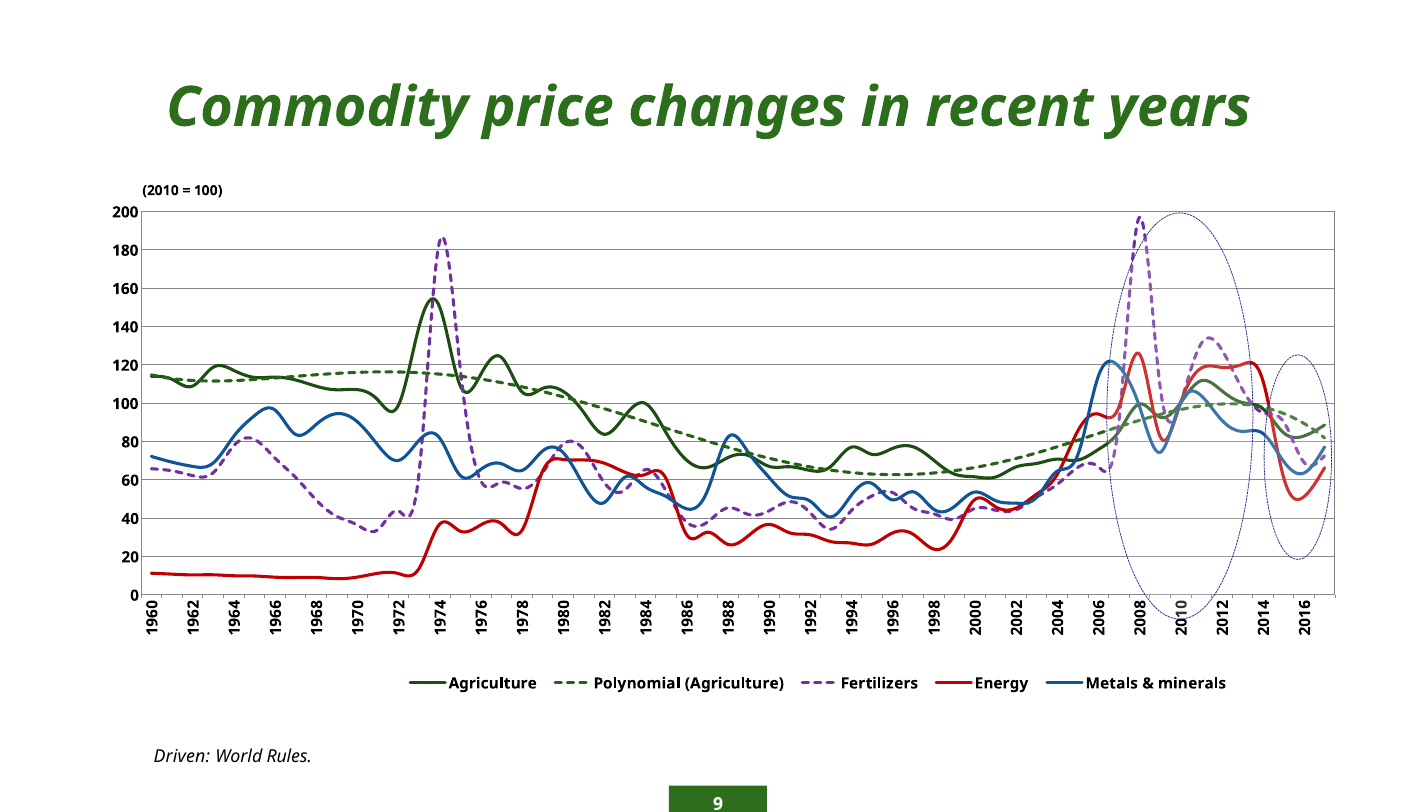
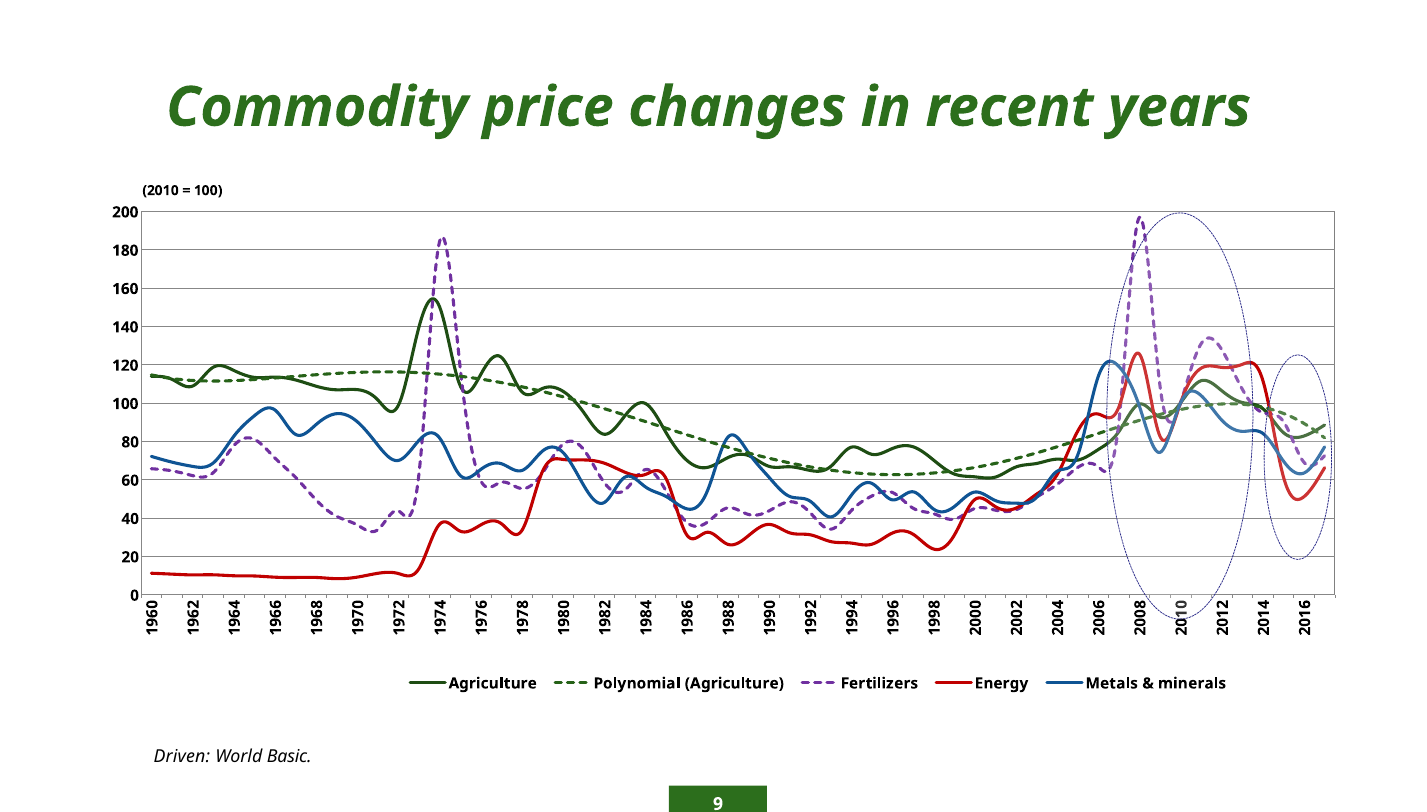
Rules: Rules -> Basic (289, 757)
